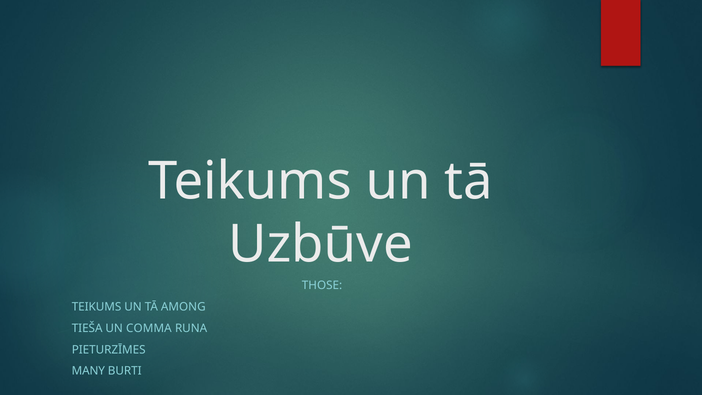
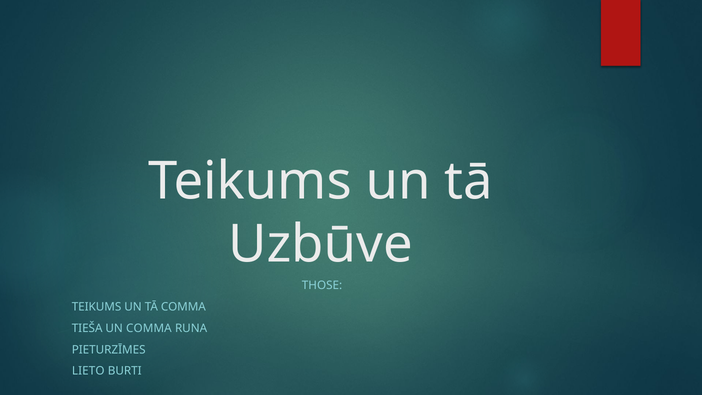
TĀ AMONG: AMONG -> COMMA (183, 307)
MANY: MANY -> LIETO (88, 371)
